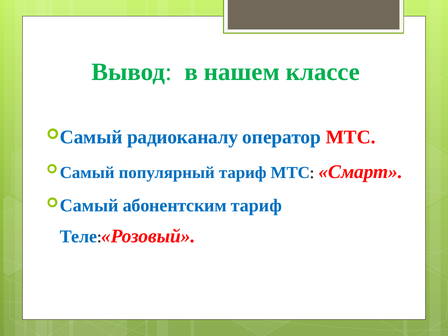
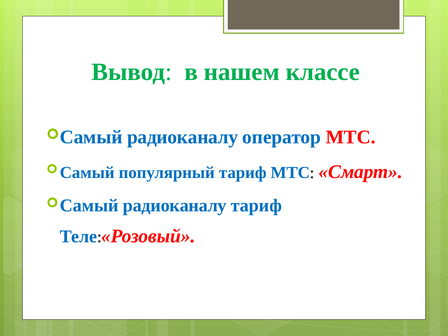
абонентским: абонентским -> радиоканалу (175, 205)
